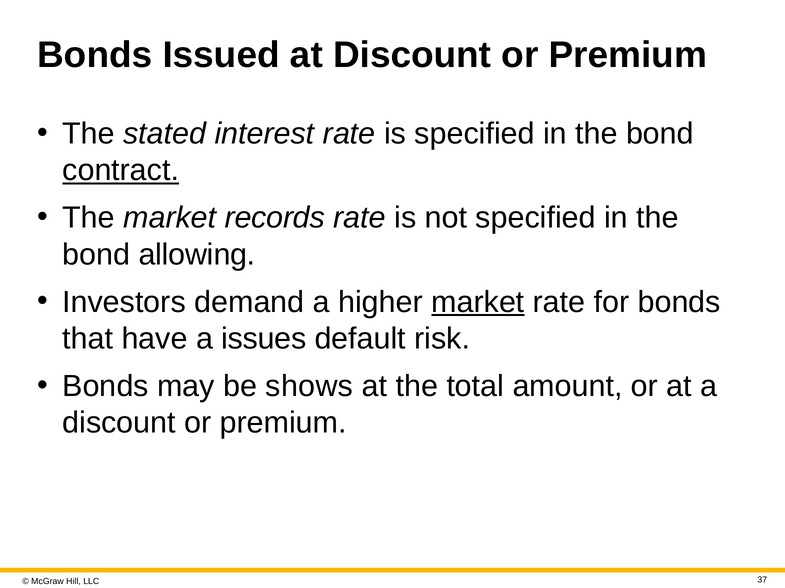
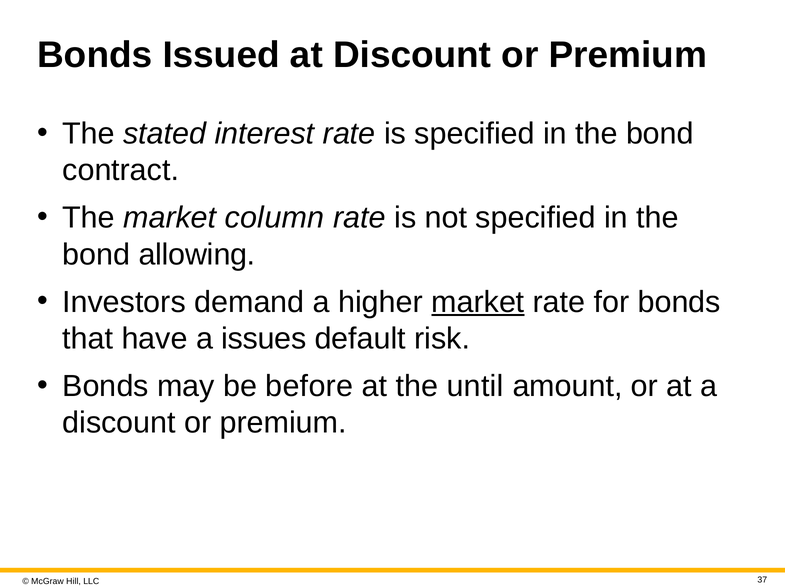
contract underline: present -> none (121, 171)
records: records -> column (275, 218)
shows: shows -> before (309, 387)
total: total -> until (475, 387)
